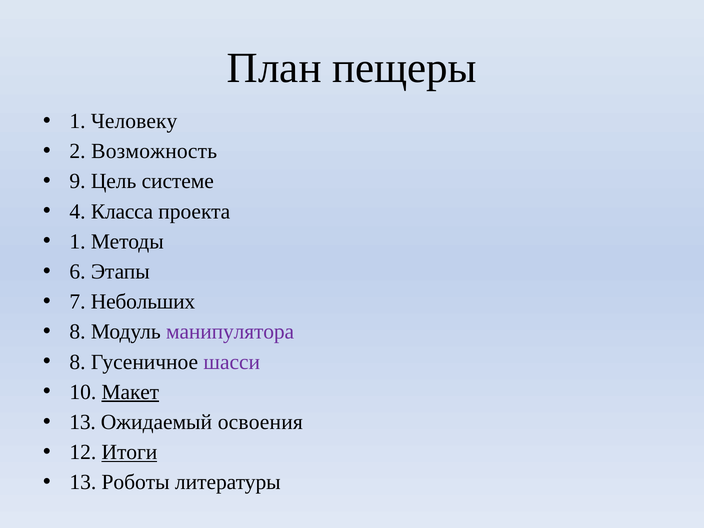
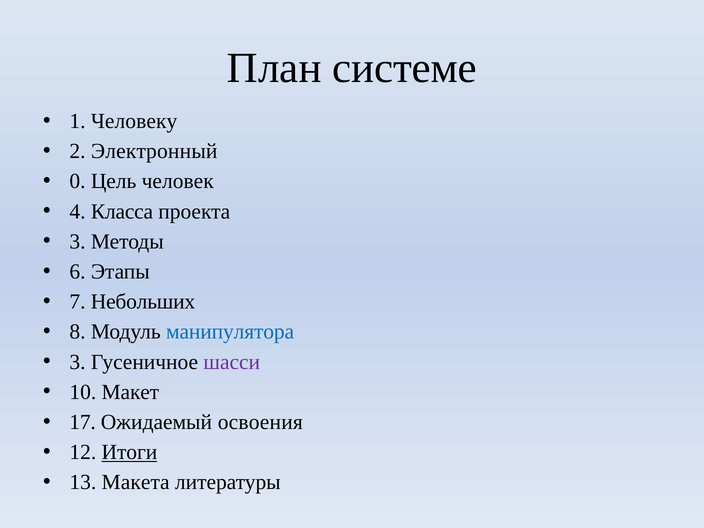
пещеры: пещеры -> системе (405, 68)
Возможность: Возможность -> Электронный (154, 151)
9: 9 -> 0 (78, 181)
системе: системе -> человек (178, 181)
1: 1 -> 3 (78, 242)
манипулятора colour: purple -> blue (230, 332)
8: 8 -> 3 (78, 362)
Макет underline: present -> none (130, 392)
13: 13 -> 17 (83, 422)
Роботы: Роботы -> Макета (136, 482)
